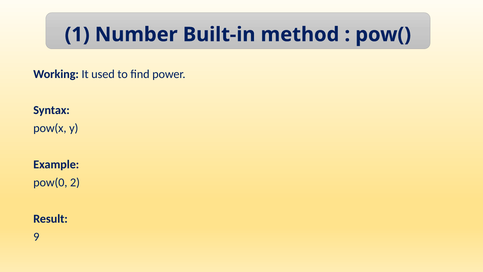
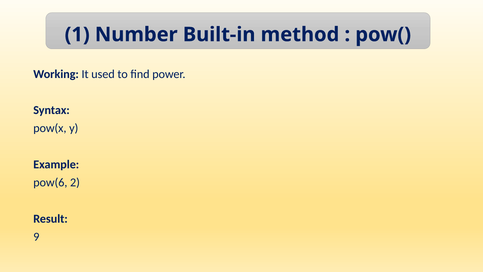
pow(0: pow(0 -> pow(6 (50, 182)
